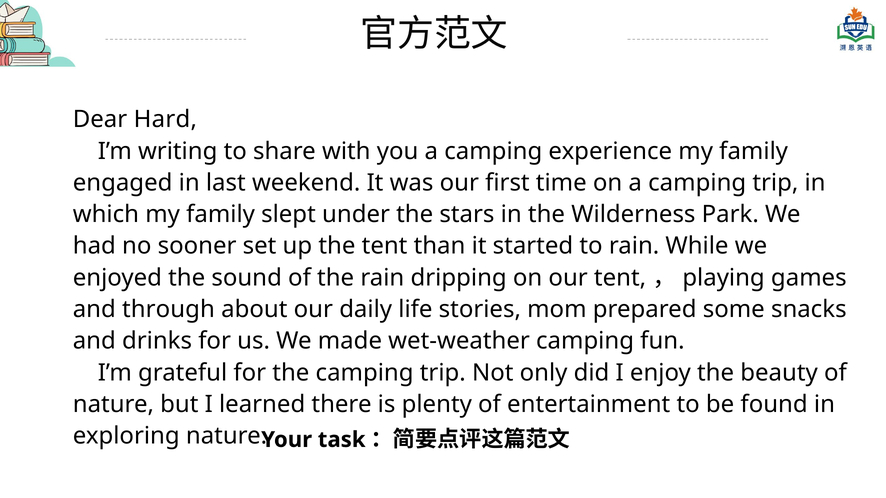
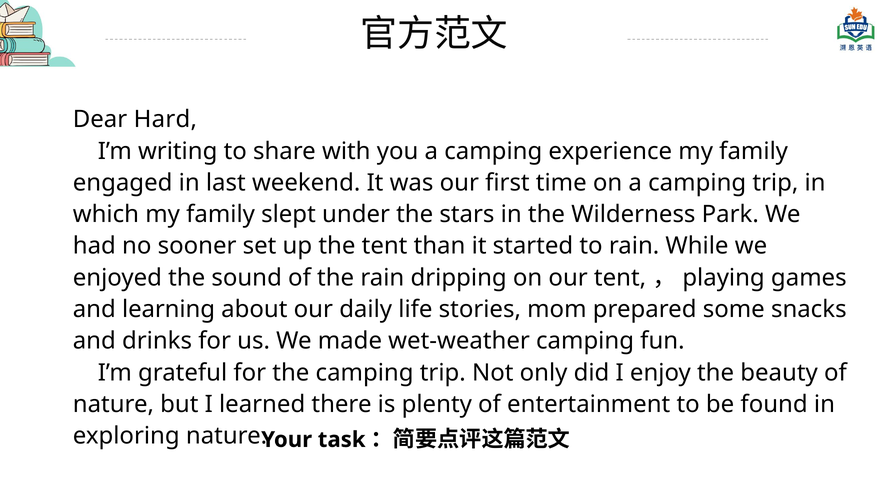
through: through -> learning (169, 310)
